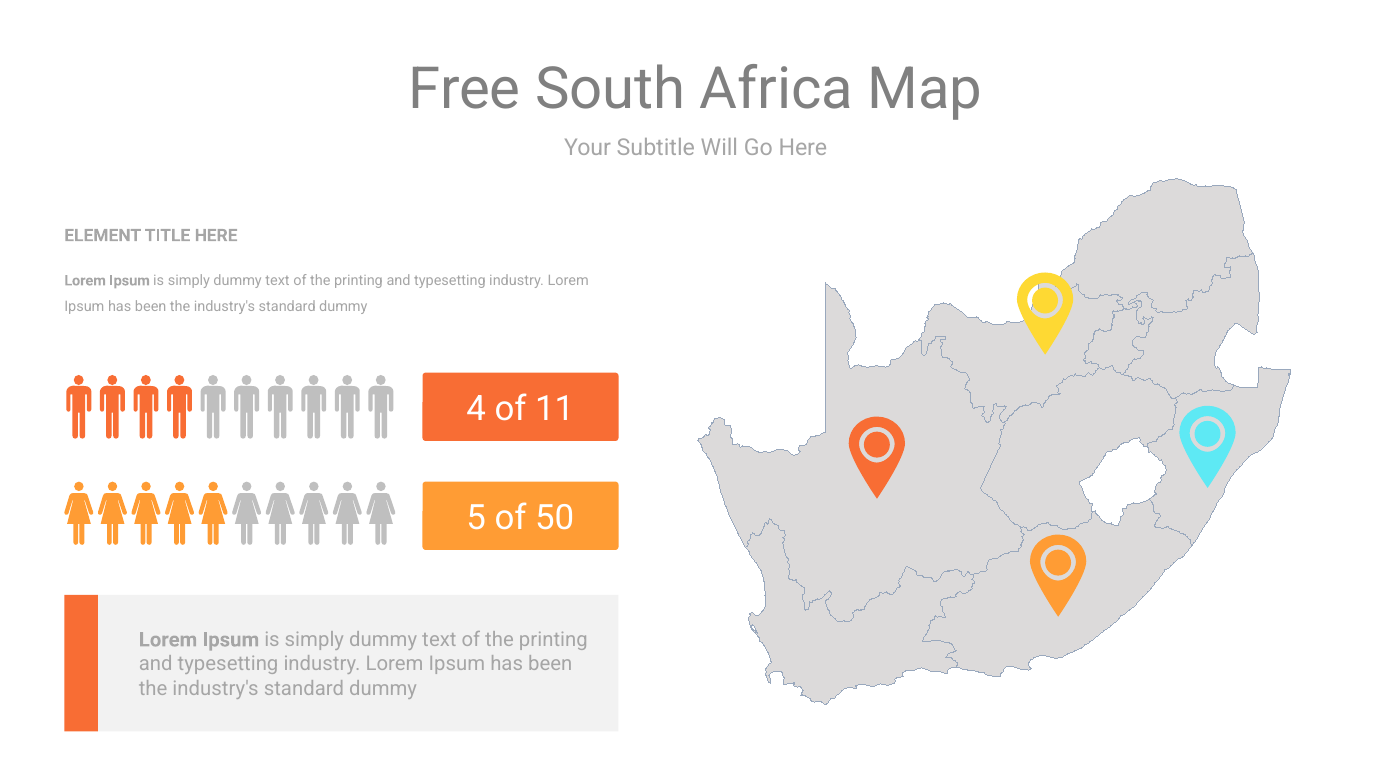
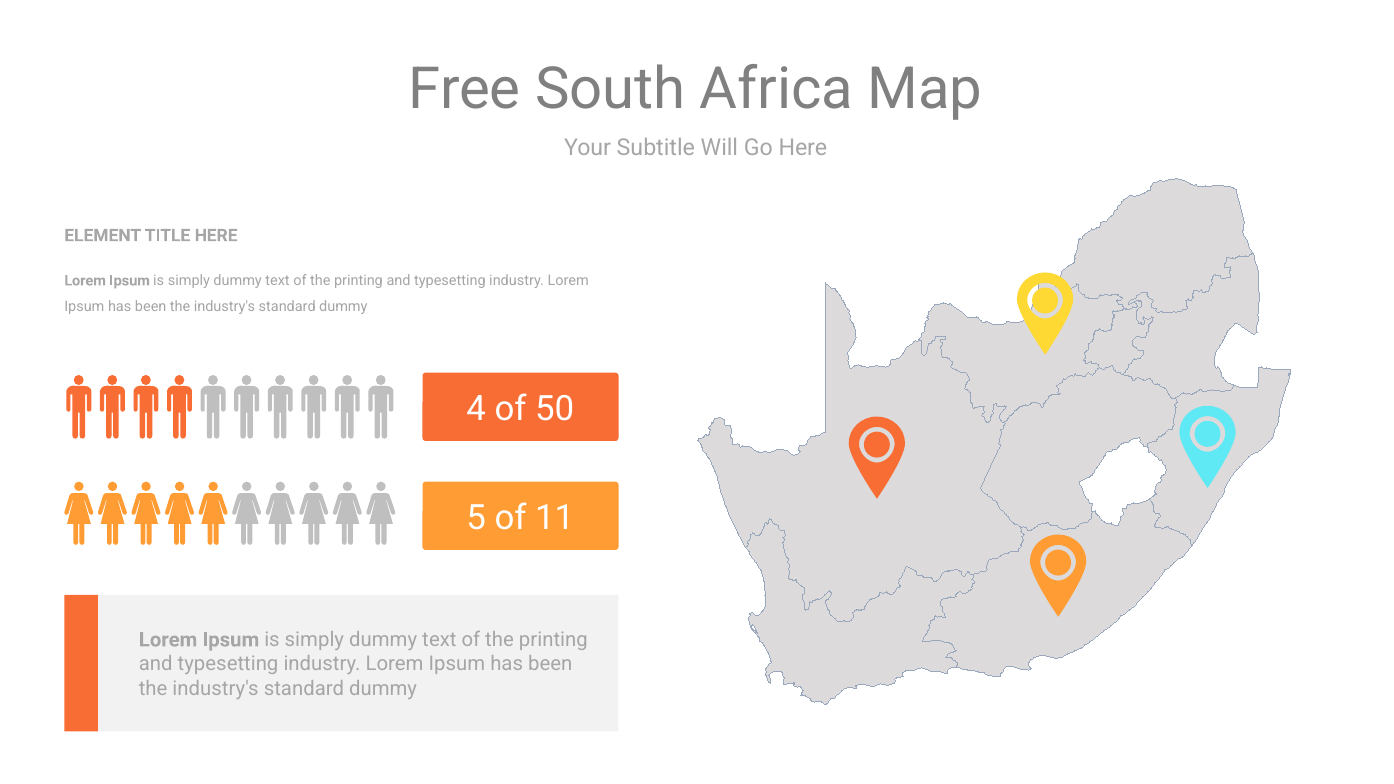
11: 11 -> 50 (555, 409)
50: 50 -> 11 (555, 518)
